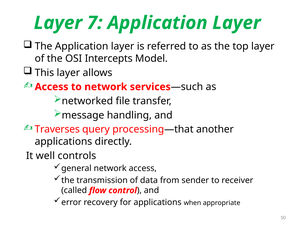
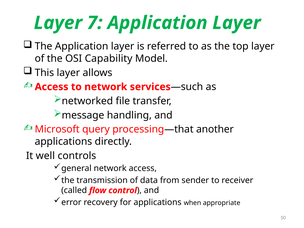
Intercepts: Intercepts -> Capability (109, 58)
Traverses: Traverses -> Microsoft (57, 129)
